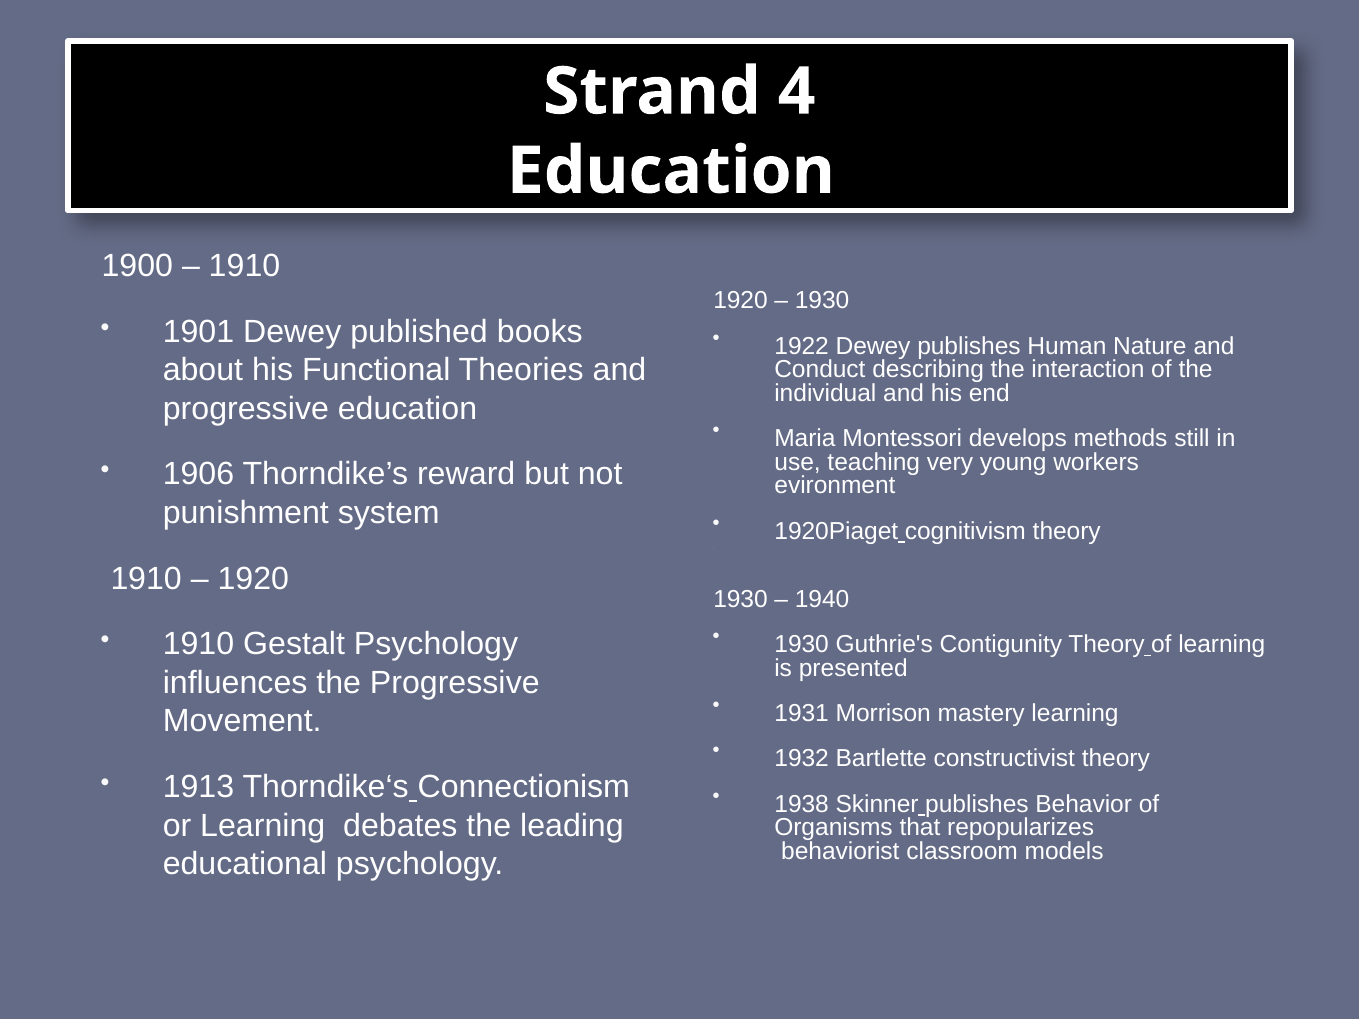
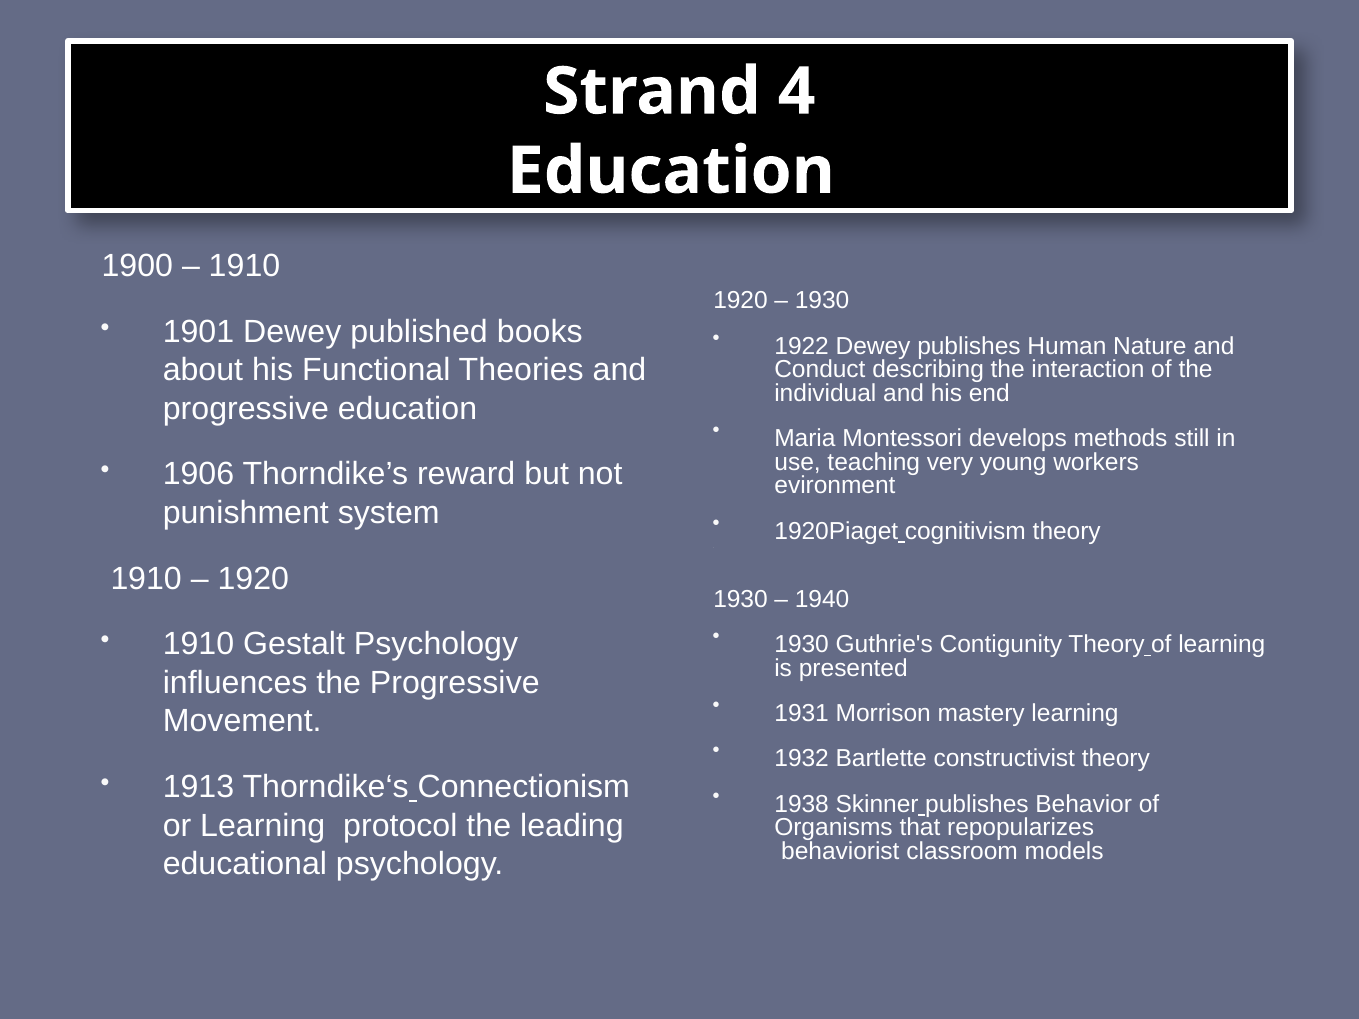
debates: debates -> protocol (400, 826)
